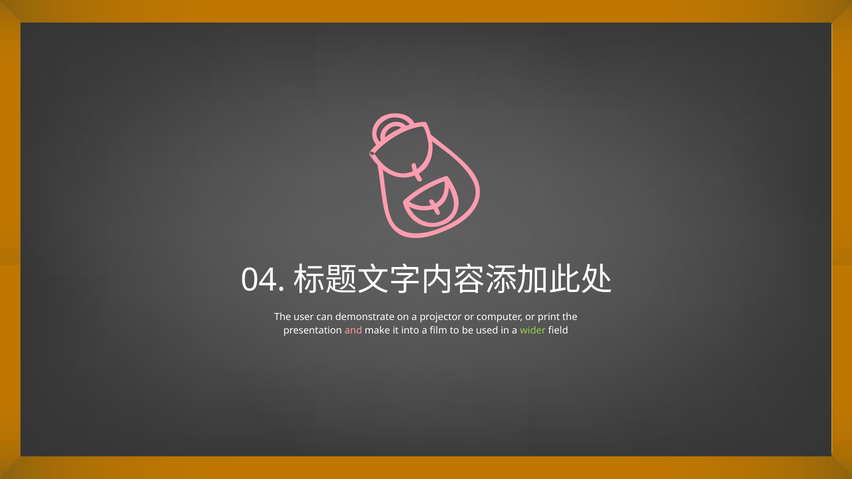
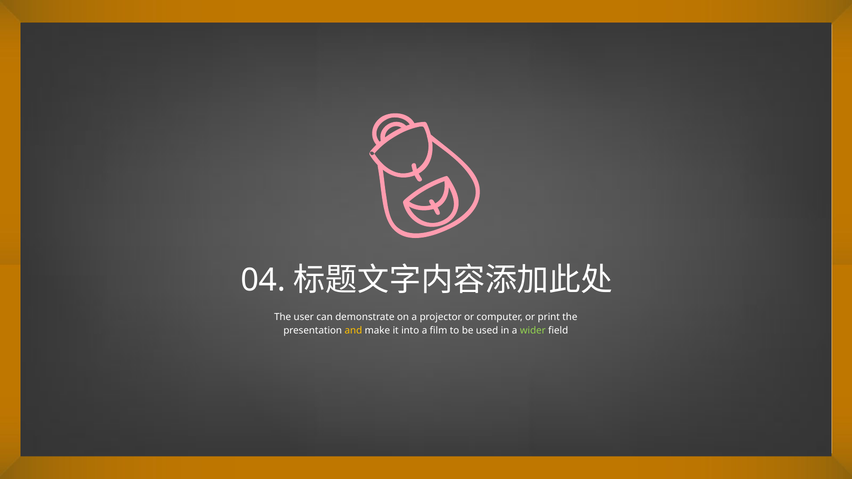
and colour: pink -> yellow (353, 331)
